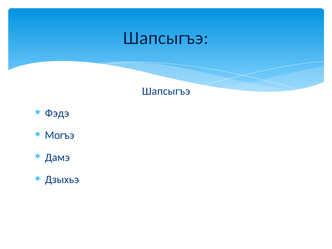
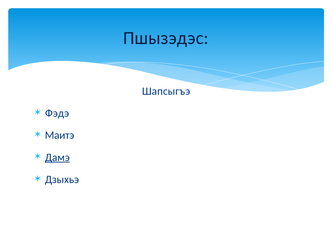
Шапсыгъэ: Шапсыгъэ -> Пшызэдэс (166, 38)
Могъэ: Могъэ -> Маитэ (60, 135)
Дамэ underline: none -> present (57, 157)
